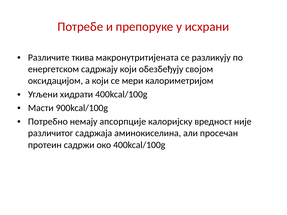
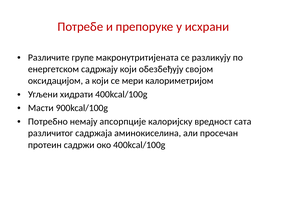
ткива: ткива -> групе (83, 58)
није: није -> сата (243, 122)
